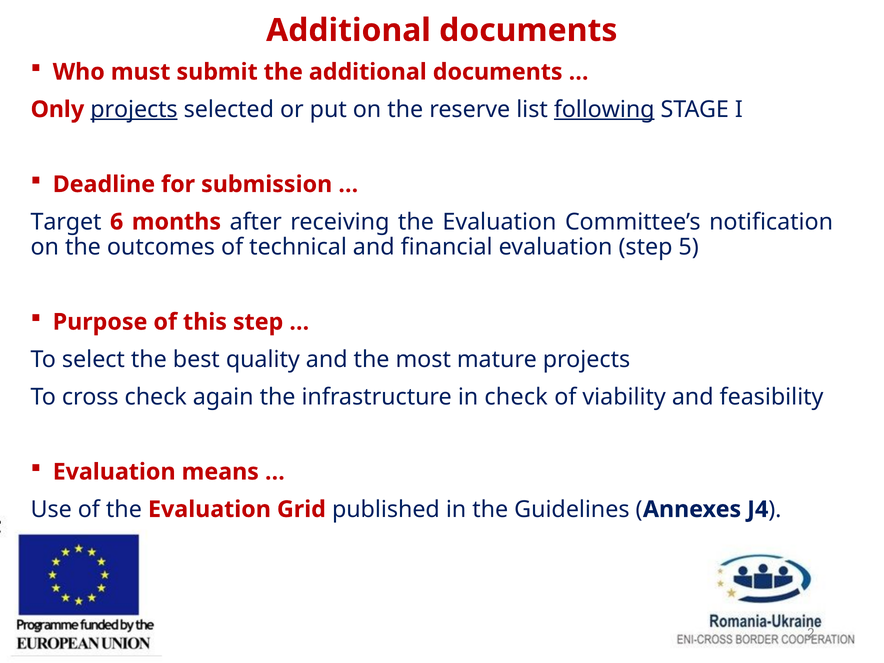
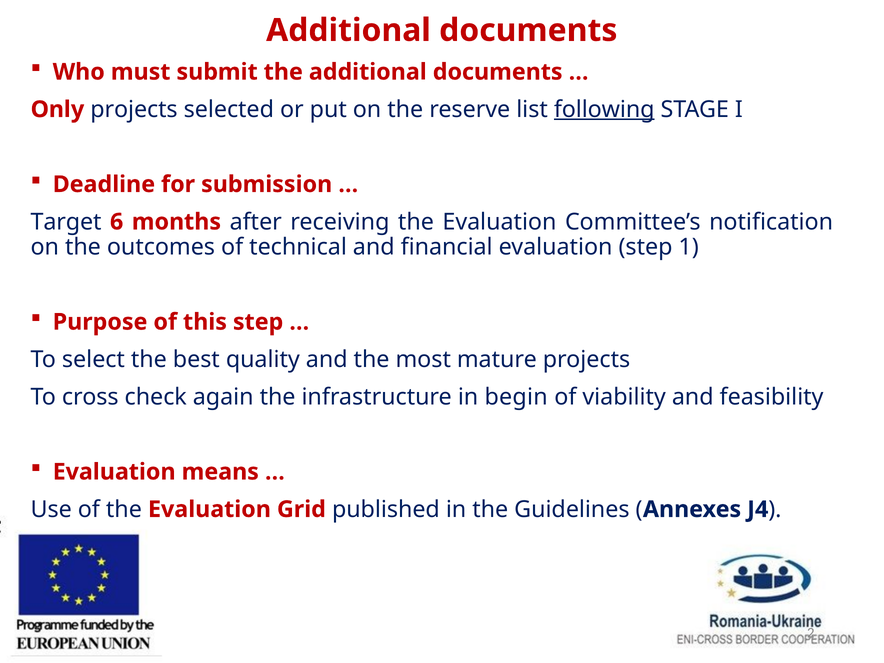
projects underline: present -> none (134, 109)
5: 5 -> 1 (689, 247)
in check: check -> begin (516, 397)
